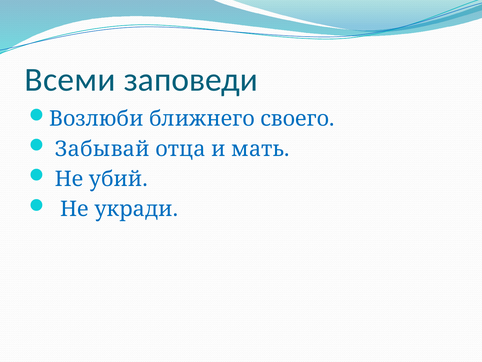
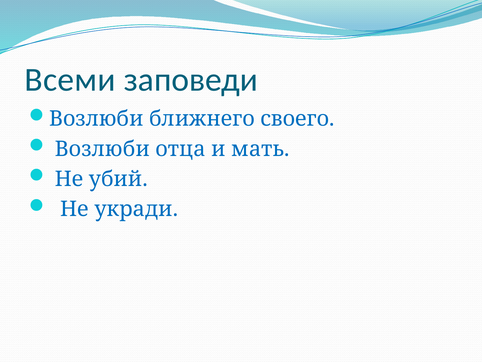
Забывай: Забывай -> Возлюби (102, 149)
